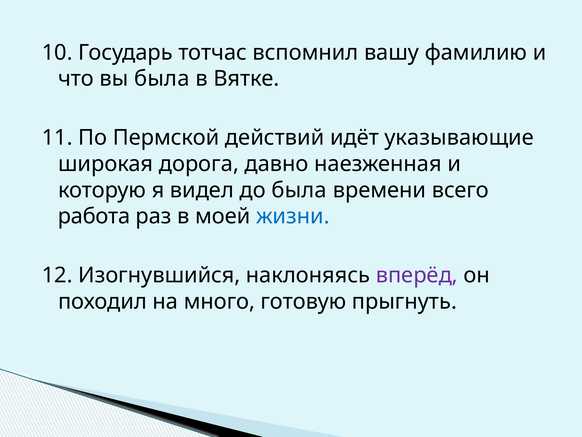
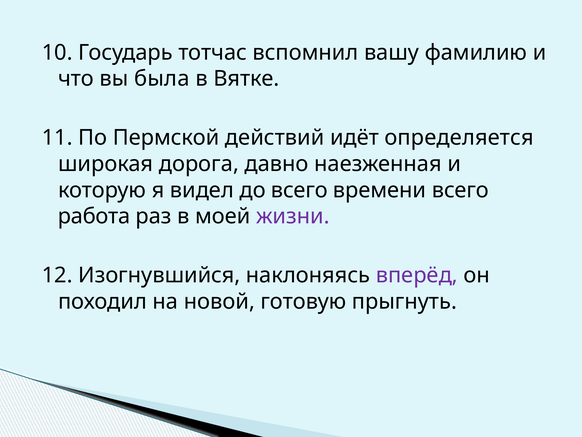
указывающие: указывающие -> определяется (459, 138)
до была: была -> всего (299, 190)
жизни colour: blue -> purple (293, 216)
много: много -> новой (219, 301)
